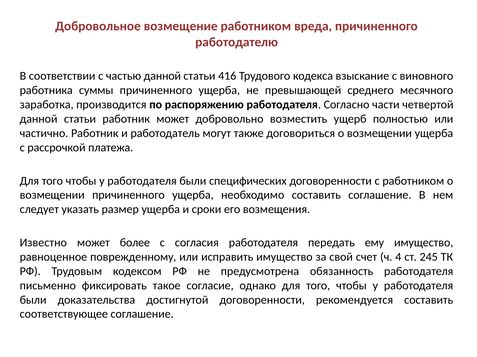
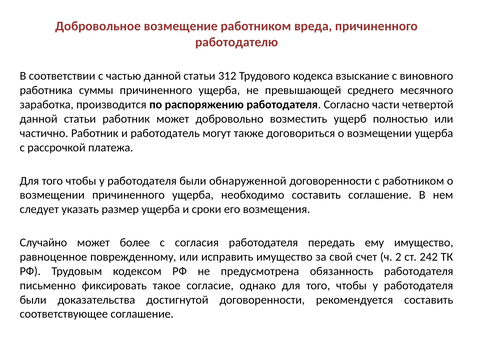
416: 416 -> 312 (227, 76)
специфических: специфических -> обнаруженной (248, 181)
Известно: Известно -> Случайно (43, 243)
4: 4 -> 2 (398, 257)
245: 245 -> 242 (429, 257)
